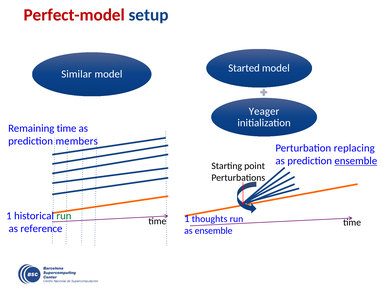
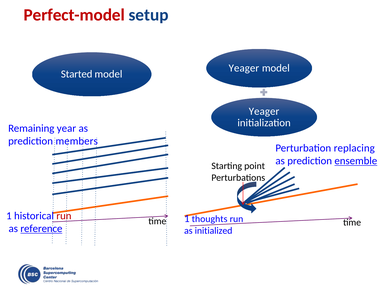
Started: Started -> Yeager (244, 68)
Similar: Similar -> Started (77, 74)
Remaining time: time -> year (66, 128)
run colour: green -> red (64, 216)
reference underline: none -> present (41, 229)
as ensemble: ensemble -> initialized (214, 231)
